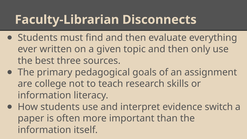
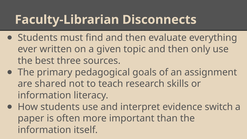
college: college -> shared (51, 84)
